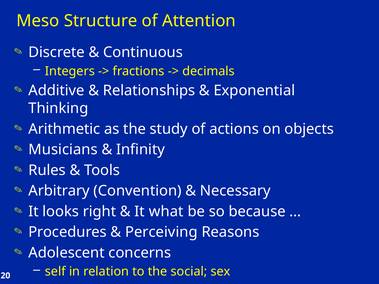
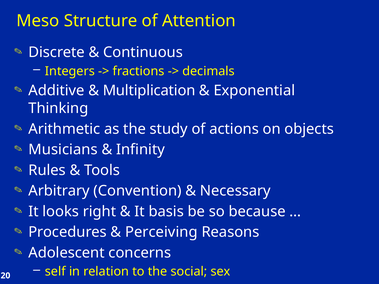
Relationships: Relationships -> Multiplication (149, 91)
what: what -> basis (166, 212)
